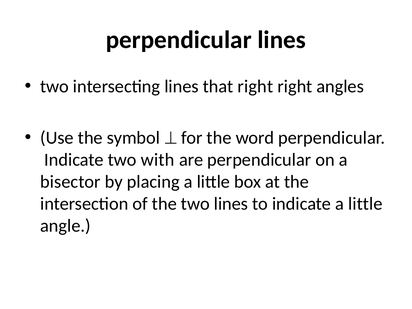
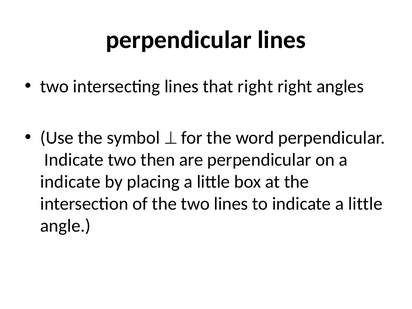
with: with -> then (158, 160)
bisector: bisector -> indicate (70, 182)
